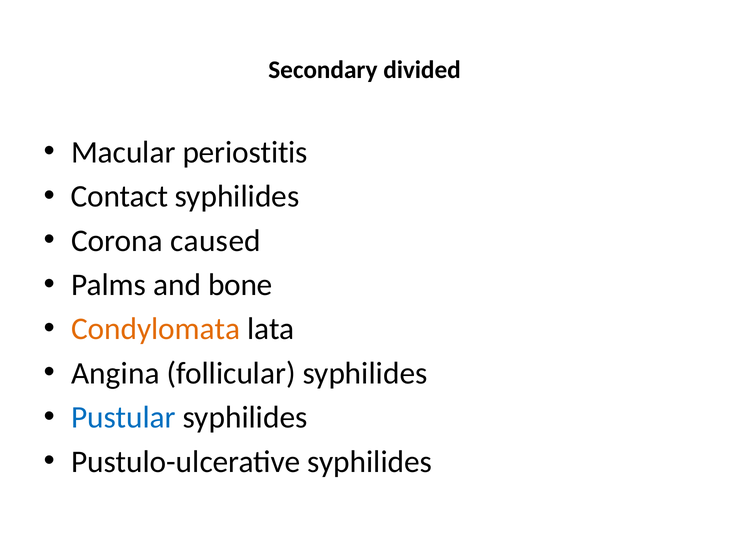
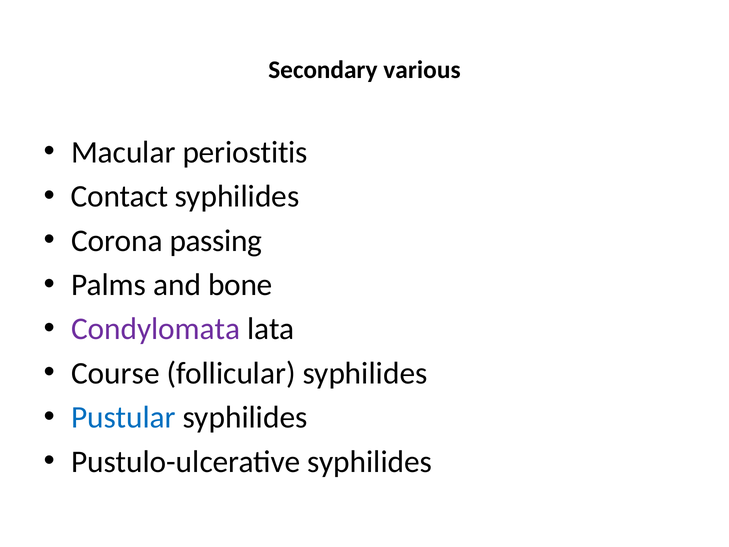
divided: divided -> various (422, 70)
caused: caused -> passing (216, 241)
Condylomata colour: orange -> purple (156, 329)
Angina: Angina -> Course (115, 373)
